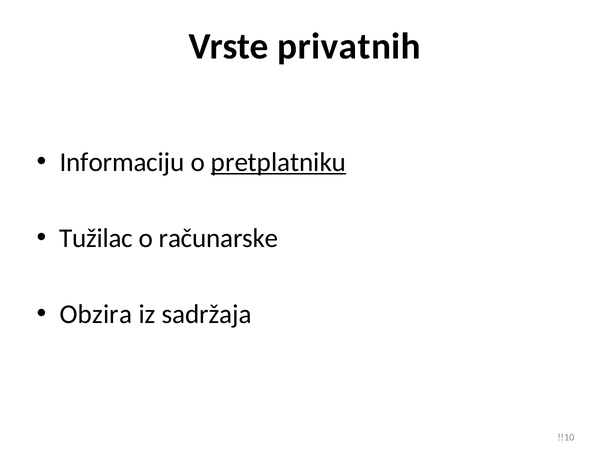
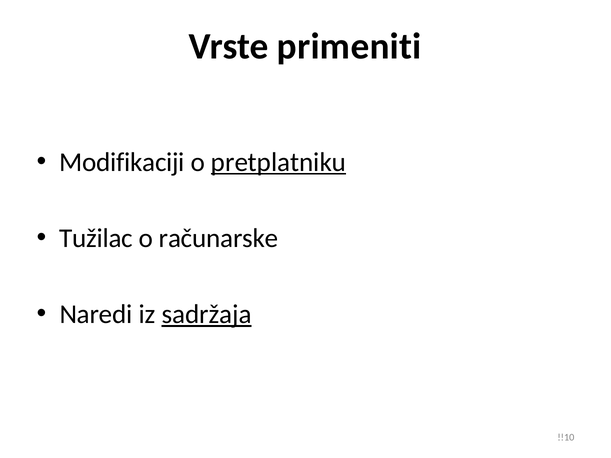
privatnih: privatnih -> primeniti (349, 46)
Informaciju: Informaciju -> Modifikaciji (122, 162)
Obzira: Obzira -> Naredi (96, 315)
sadržaja underline: none -> present (207, 315)
